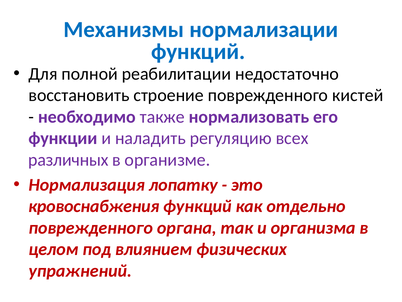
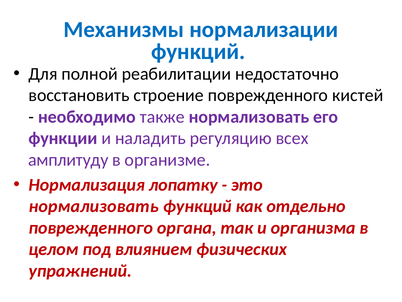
различных: различных -> амплитуду (68, 160)
кровоснабжения: кровоснабжения -> нормализовать (94, 206)
